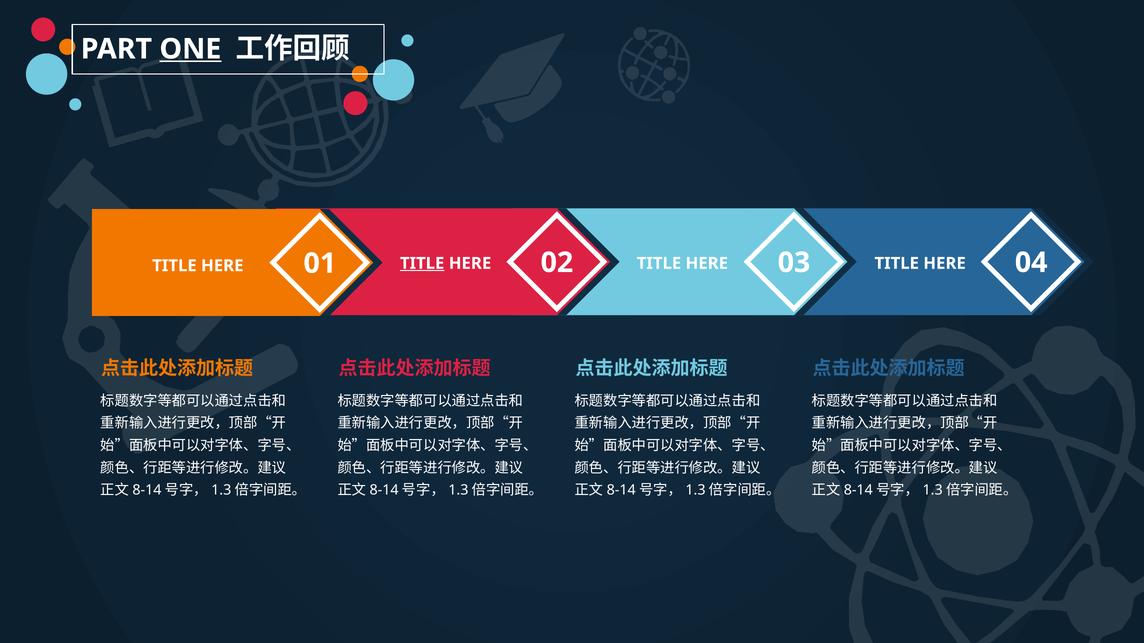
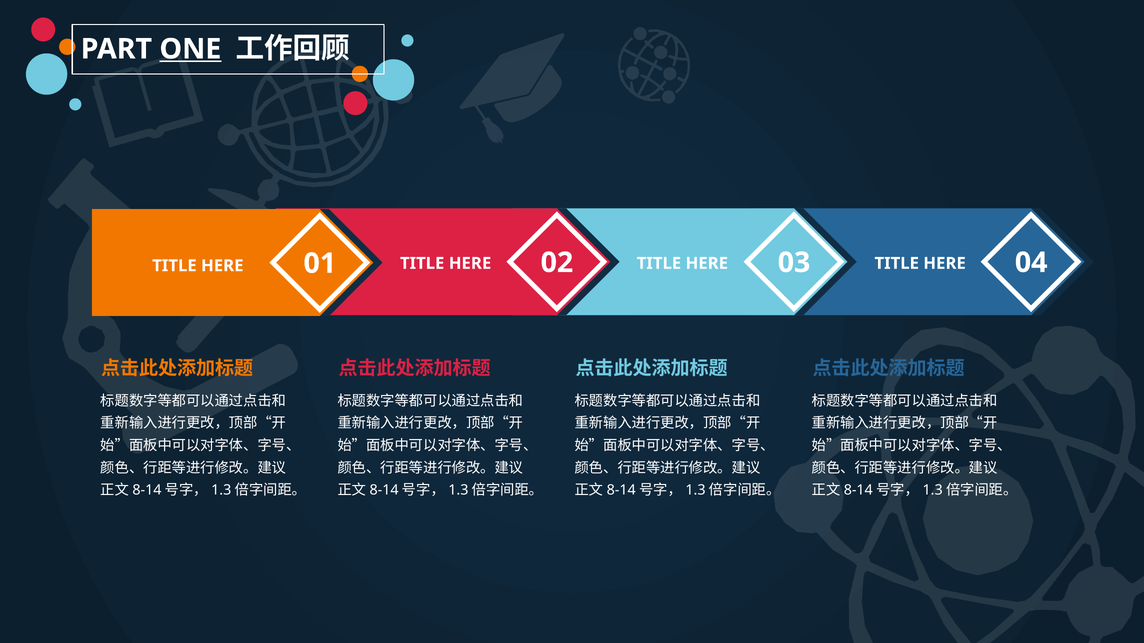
TITLE underline: present -> none (422, 264)
